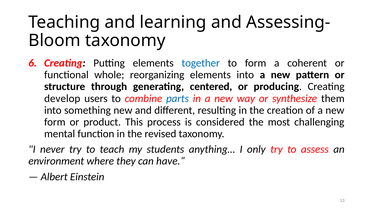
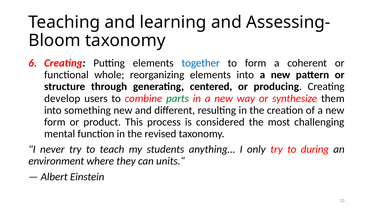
parts colour: blue -> green (178, 98)
assess: assess -> during (315, 149)
have.“: have.“ -> units.“ (171, 161)
